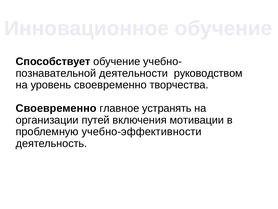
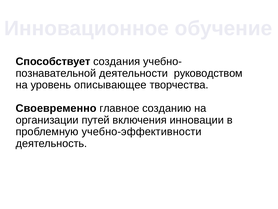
Способствует обучение: обучение -> создания (117, 61)
уровень своевременно: своевременно -> описывающее (110, 85)
устранять: устранять -> созданию (167, 108)
мотивации: мотивации -> инновации (197, 120)
